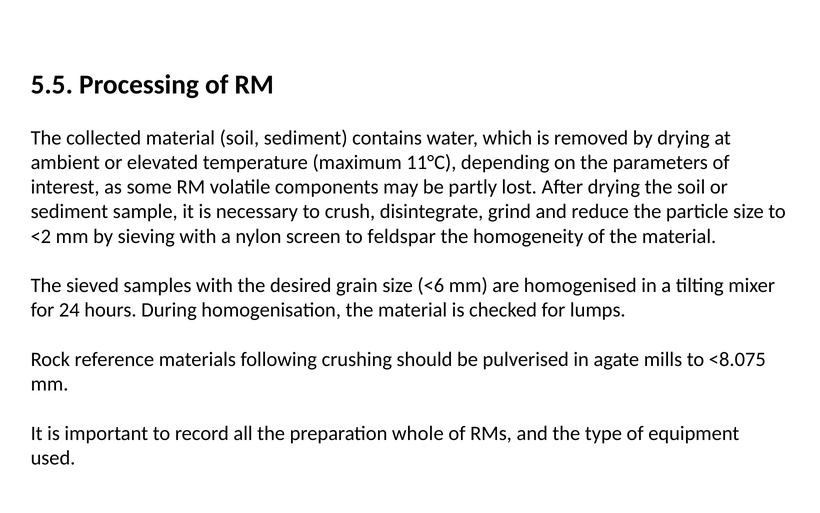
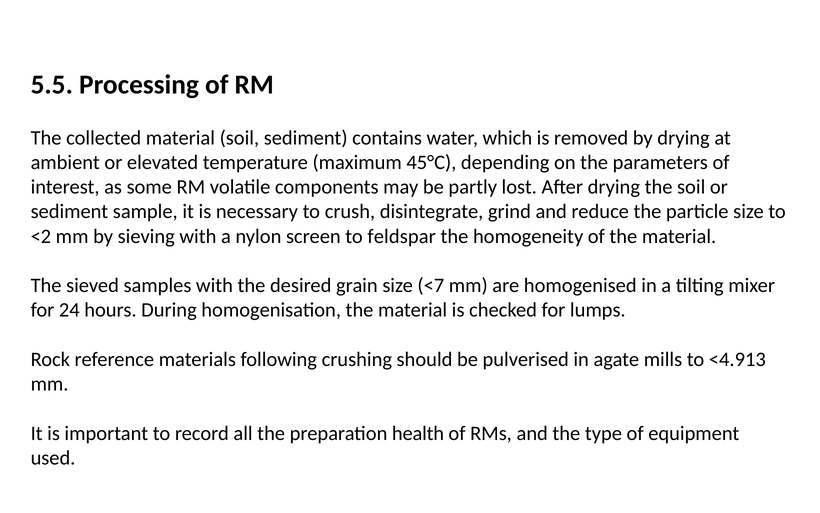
11°C: 11°C -> 45°C (431, 162)
<6: <6 -> <7 (431, 285)
<8.075: <8.075 -> <4.913 (737, 359)
whole: whole -> health (418, 433)
